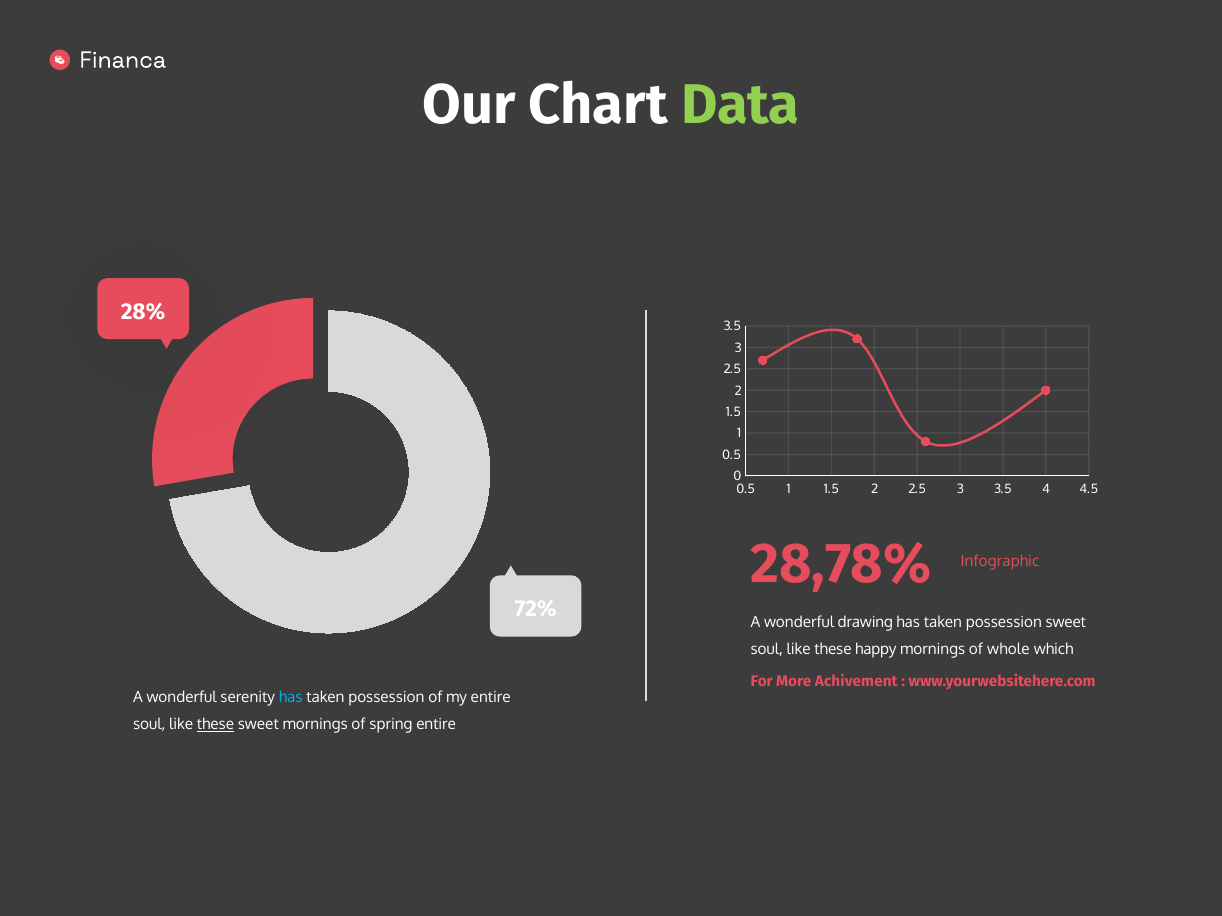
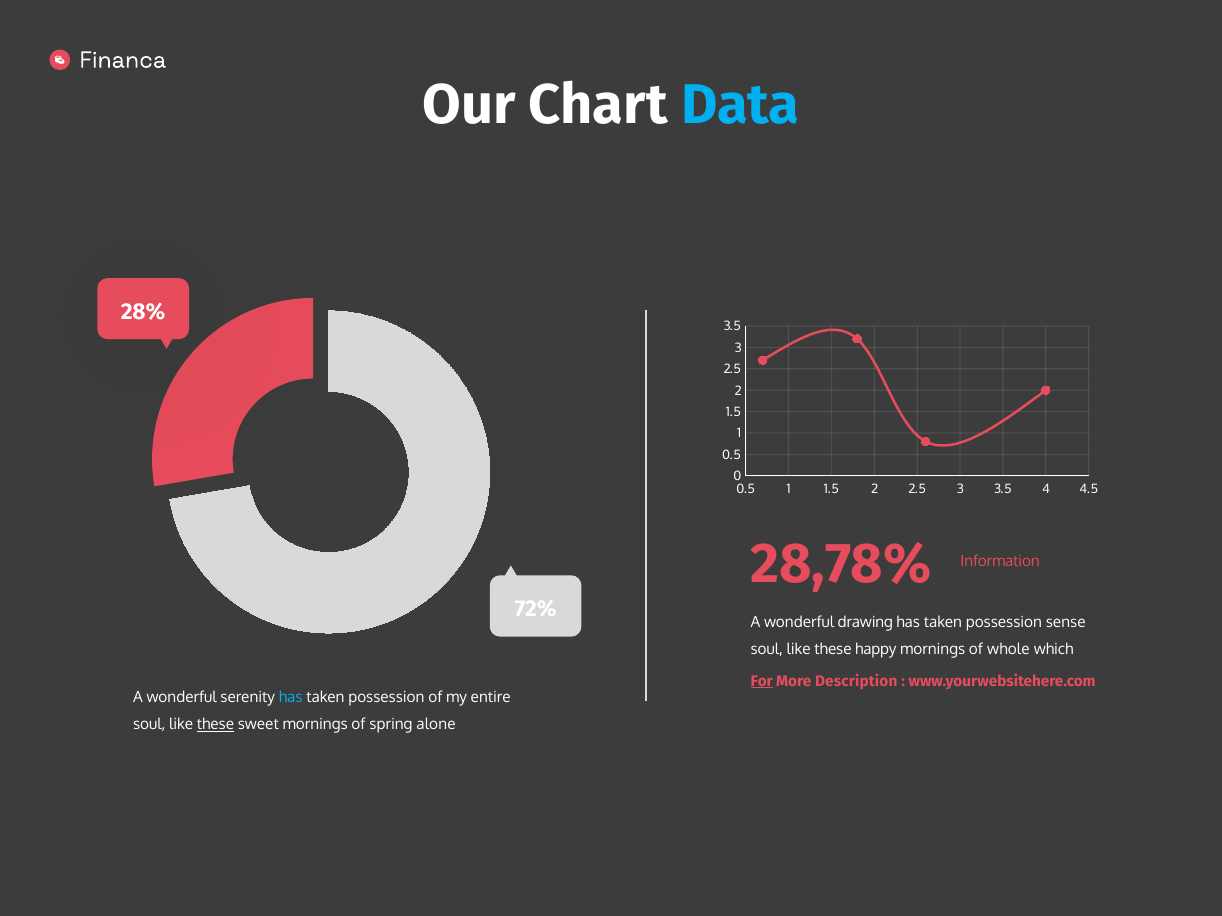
Data colour: light green -> light blue (740, 106)
Infographic: Infographic -> Information (1000, 562)
possession sweet: sweet -> sense (1066, 623)
For underline: none -> present (762, 682)
Achivement: Achivement -> Description (856, 682)
spring entire: entire -> alone (436, 725)
